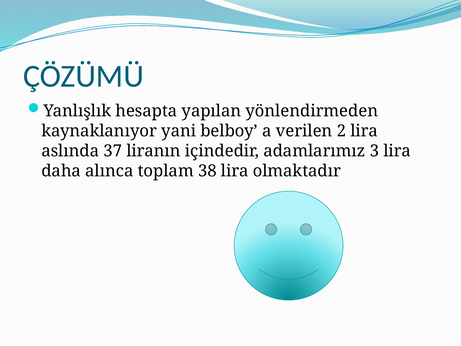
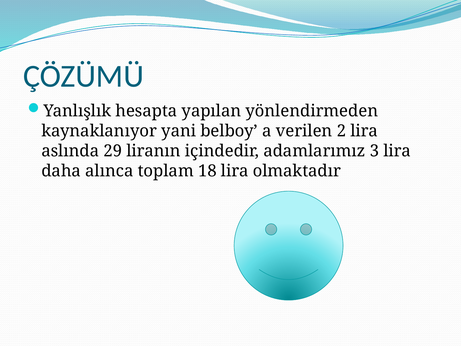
37: 37 -> 29 (113, 151)
38: 38 -> 18 (207, 171)
